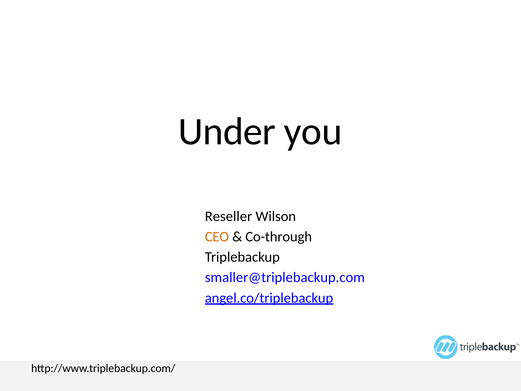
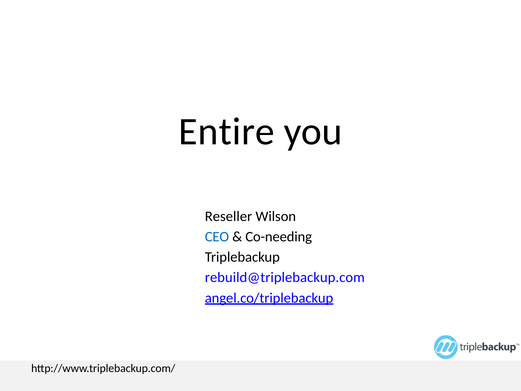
Under: Under -> Entire (227, 131)
CEO colour: orange -> blue (217, 237)
Co-through: Co-through -> Co-needing (279, 237)
smaller@triplebackup.com: smaller@triplebackup.com -> rebuild@triplebackup.com (285, 277)
